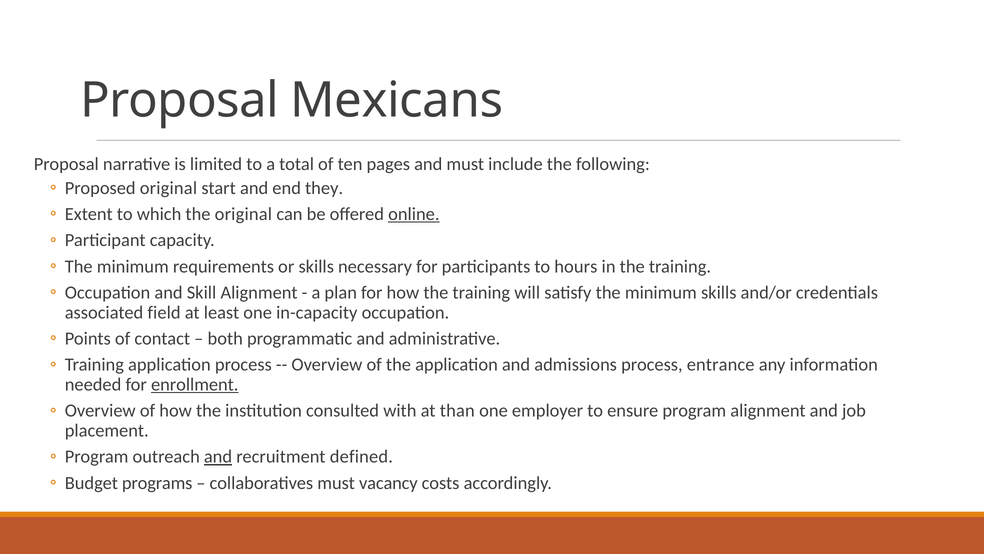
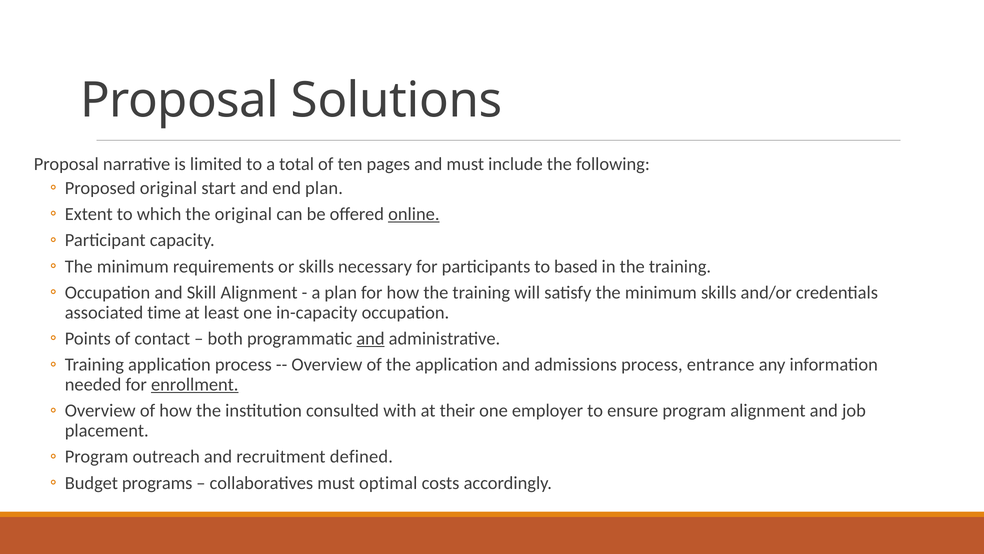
Mexicans: Mexicans -> Solutions (397, 101)
end they: they -> plan (324, 188)
hours: hours -> based (576, 266)
field: field -> time (164, 312)
and underline: none -> present (371, 338)
than: than -> their (457, 410)
and underline: present -> none (218, 456)
vacancy: vacancy -> optimal (388, 483)
